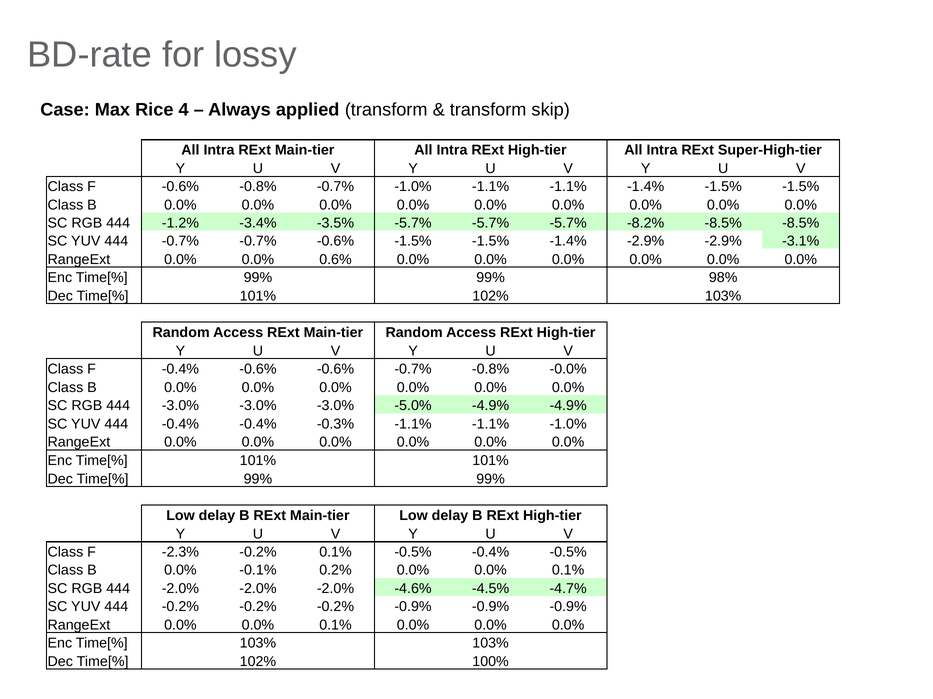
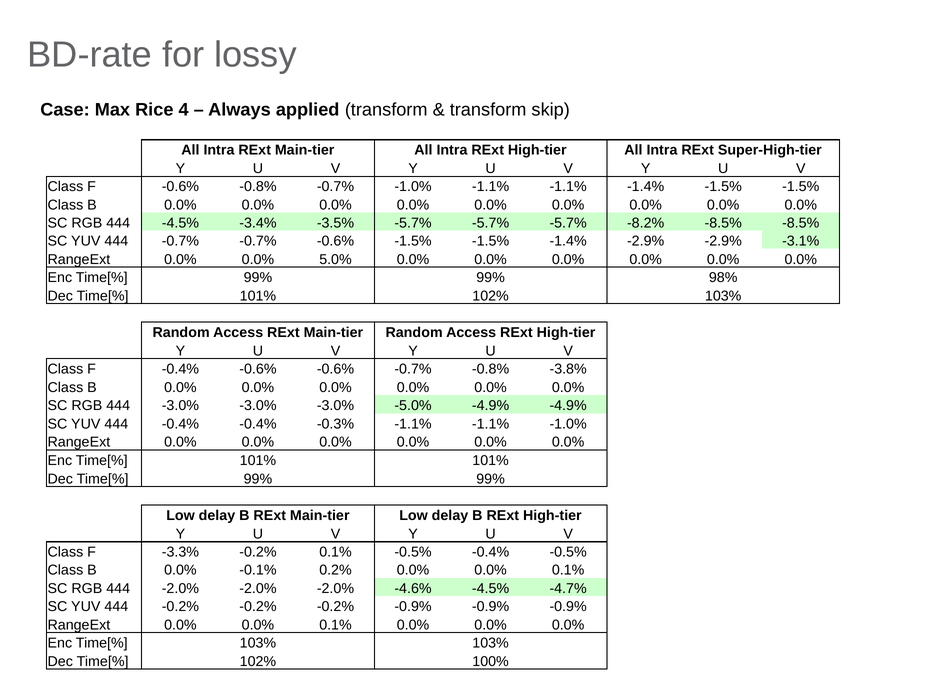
444 -1.2%: -1.2% -> -4.5% (180, 223)
0.6%: 0.6% -> 5.0% (335, 260)
-0.0%: -0.0% -> -3.8% (568, 369)
-2.3%: -2.3% -> -3.3% (180, 553)
